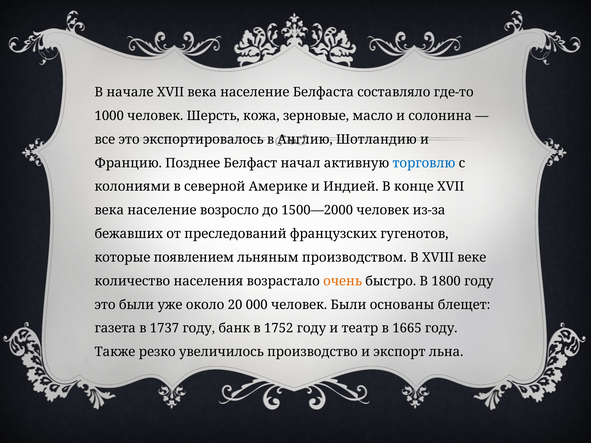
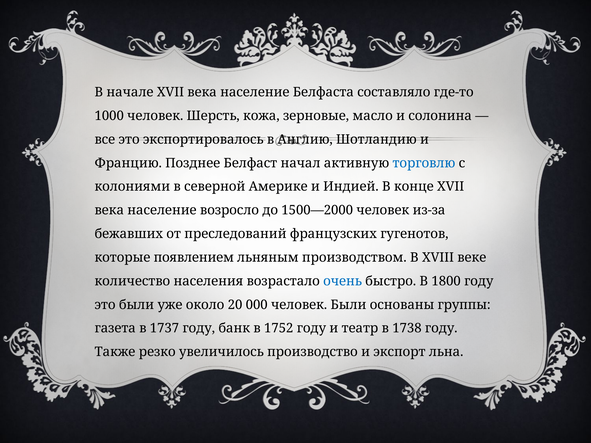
очень colour: orange -> blue (343, 281)
блещет: блещет -> группы (464, 305)
1665: 1665 -> 1738 (407, 328)
